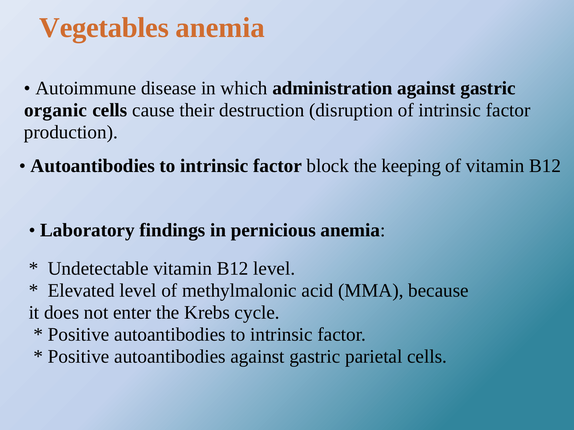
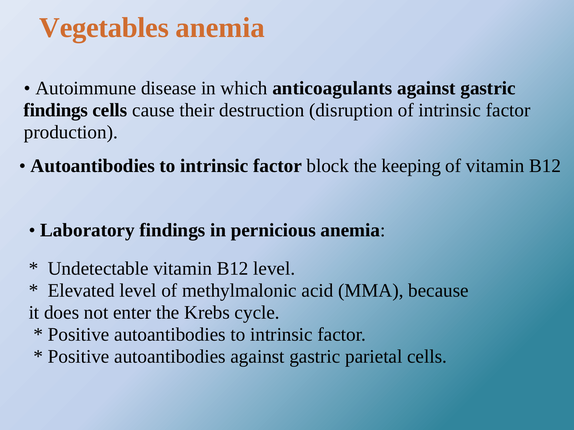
administration: administration -> anticoagulants (332, 88)
organic: organic -> findings (56, 110)
